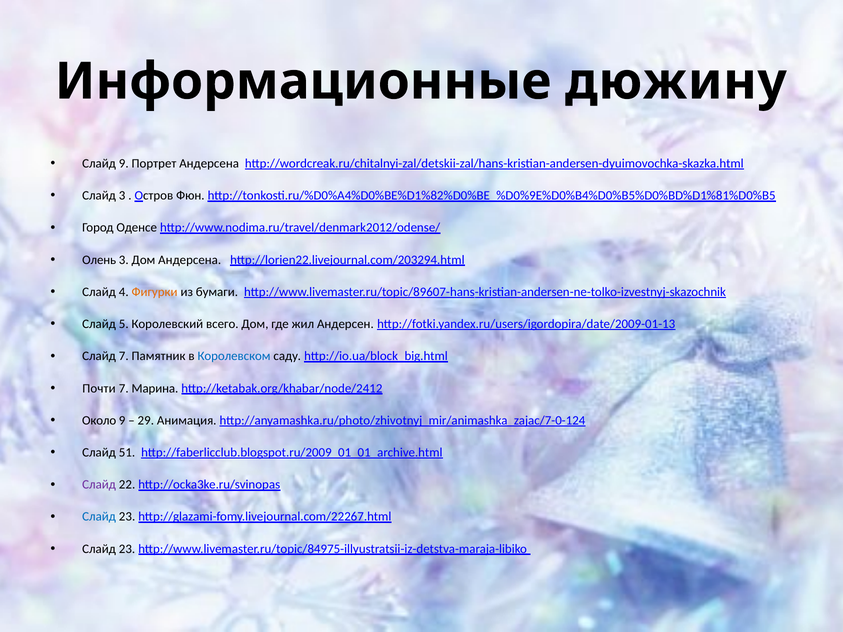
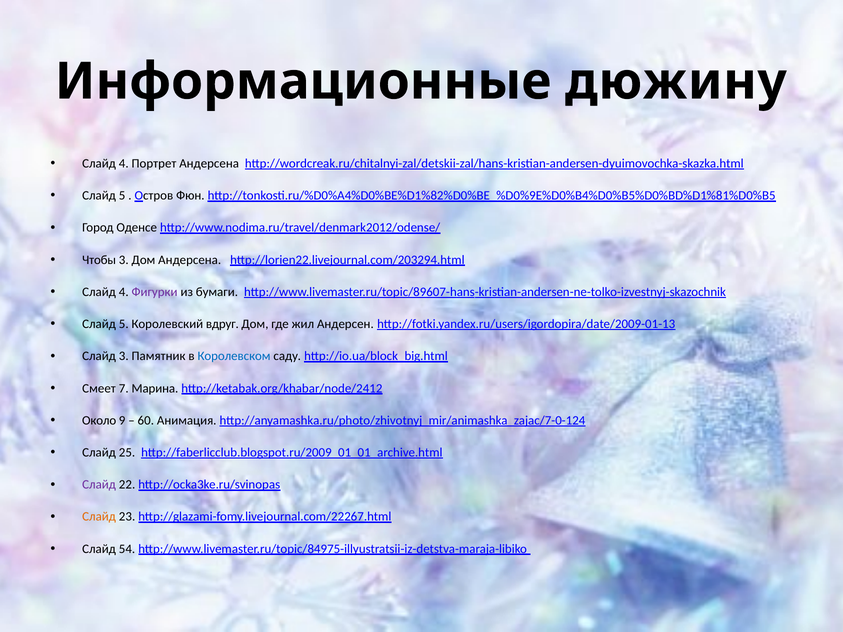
9: 9 -> 4 (124, 164)
3: 3 -> 5 (122, 196)
Олень: Олень -> Чтобы (99, 260)
Фигурки colour: orange -> purple (155, 292)
всего: всего -> вдруг (222, 324)
Слайд 7: 7 -> 3 (124, 356)
Почти: Почти -> Смеет (99, 388)
29: 29 -> 60 (146, 421)
51: 51 -> 25 (127, 453)
Слайд colour: blue -> orange (99, 517)
23: 23 -> 54 (127, 549)
